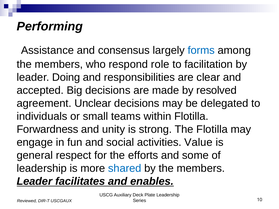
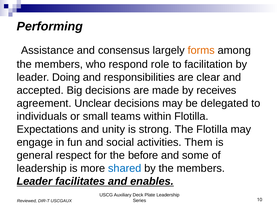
forms colour: blue -> orange (201, 50)
resolved: resolved -> receives (217, 90)
Forwardness: Forwardness -> Expectations (47, 129)
Value: Value -> Them (198, 142)
efforts: efforts -> before (143, 156)
